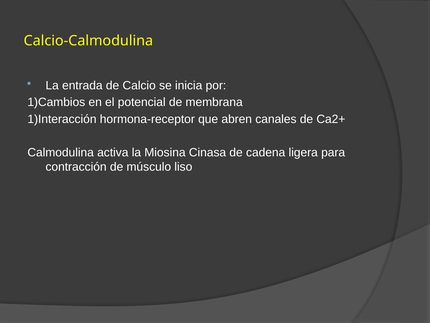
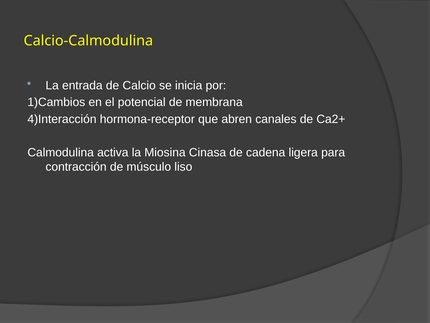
1)Interacción: 1)Interacción -> 4)Interacción (62, 119)
